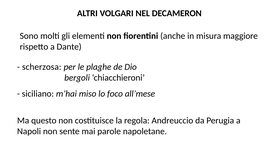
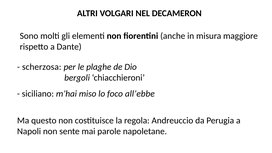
all’mese: all’mese -> all’ebbe (140, 94)
